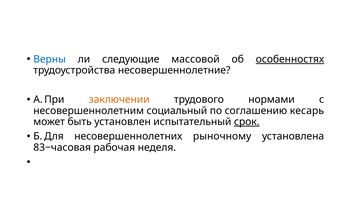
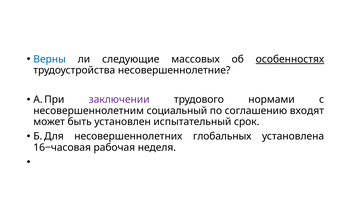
массовой: массовой -> массовых (196, 59)
заключении colour: orange -> purple (119, 100)
кесарь: кесарь -> входят (307, 111)
срок underline: present -> none (247, 122)
рыночному: рыночному -> глобальных (222, 137)
83−часовая: 83−часовая -> 16−часовая (62, 148)
